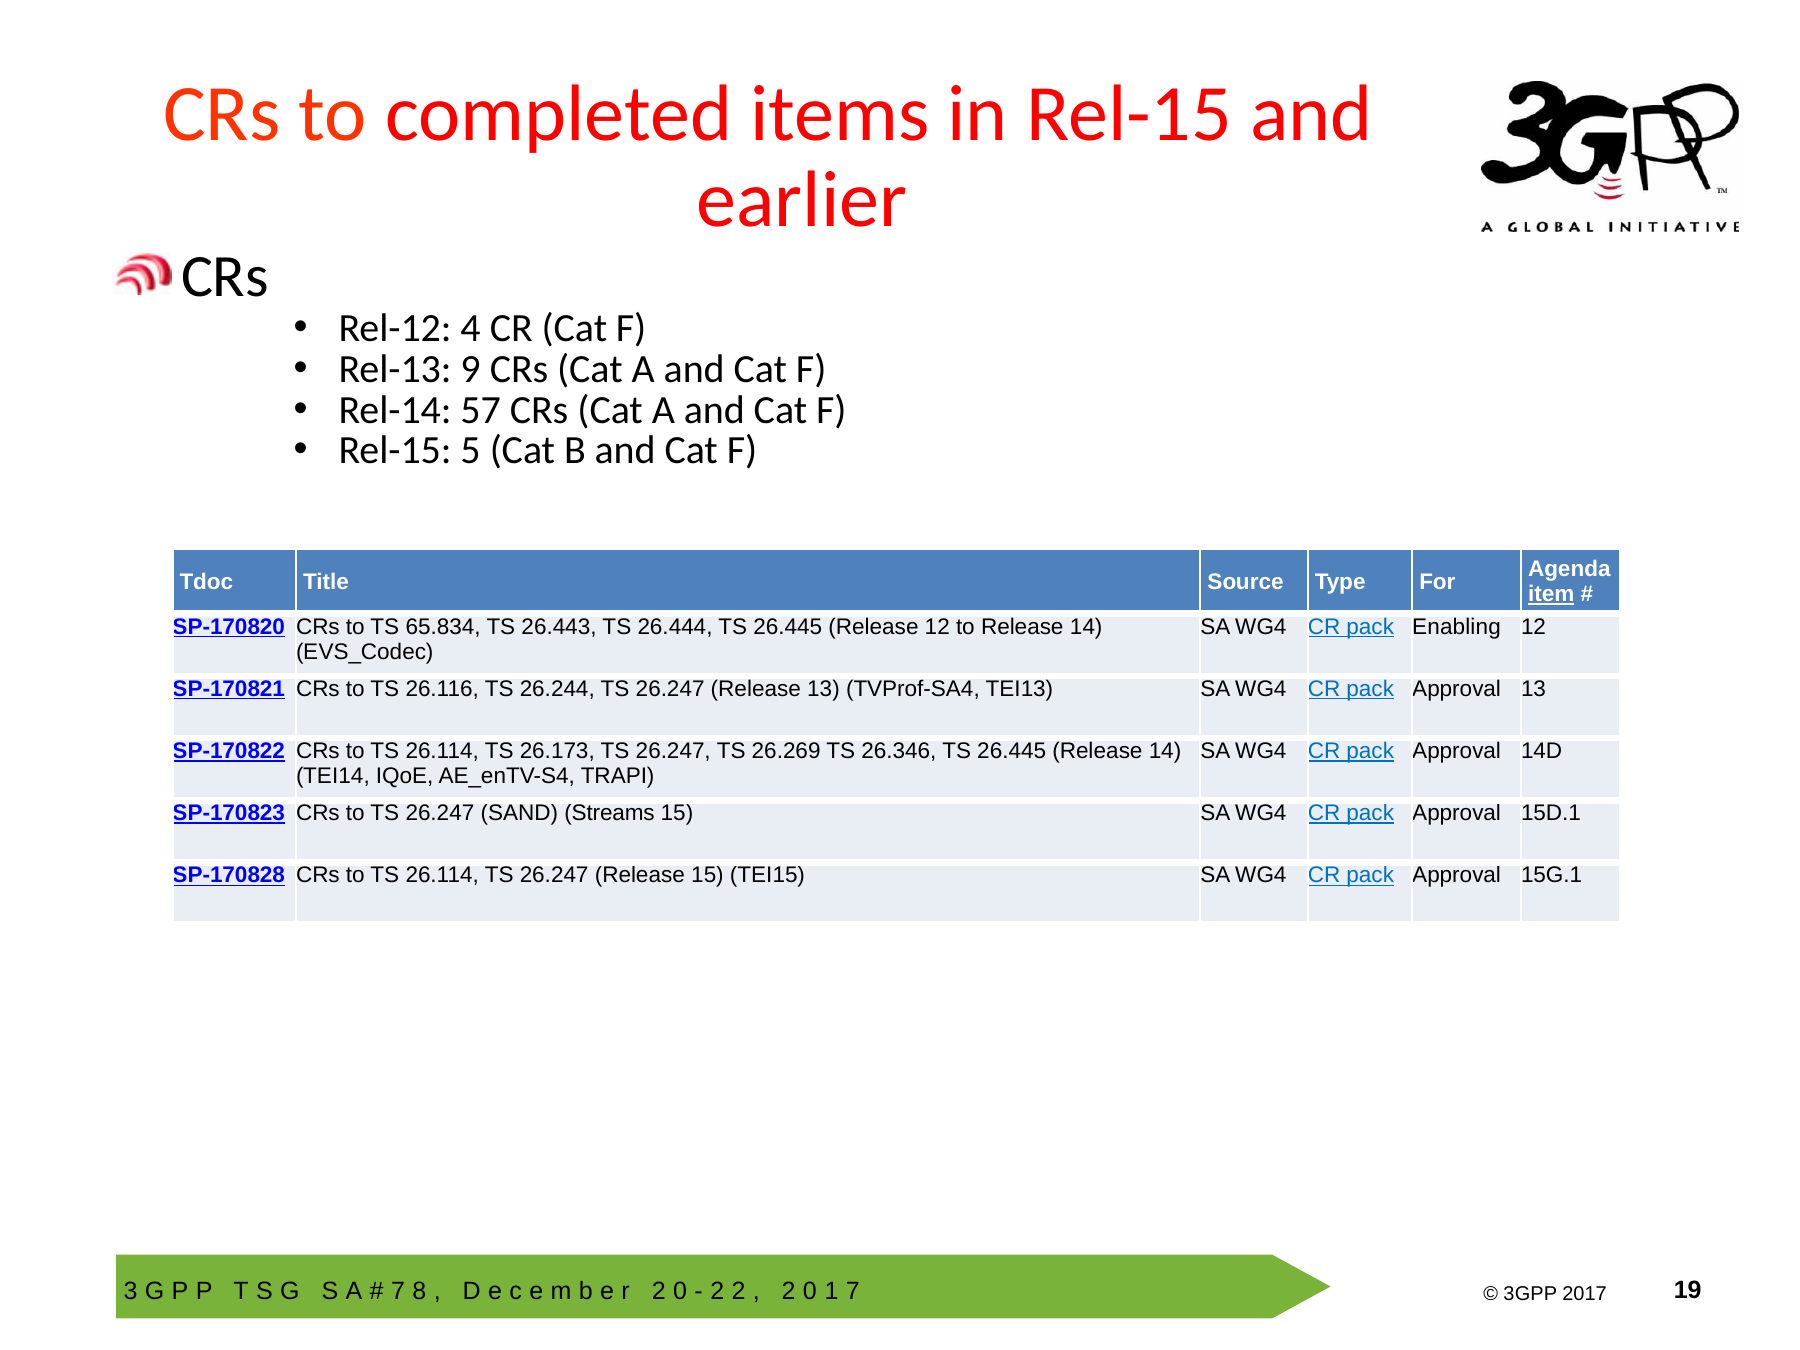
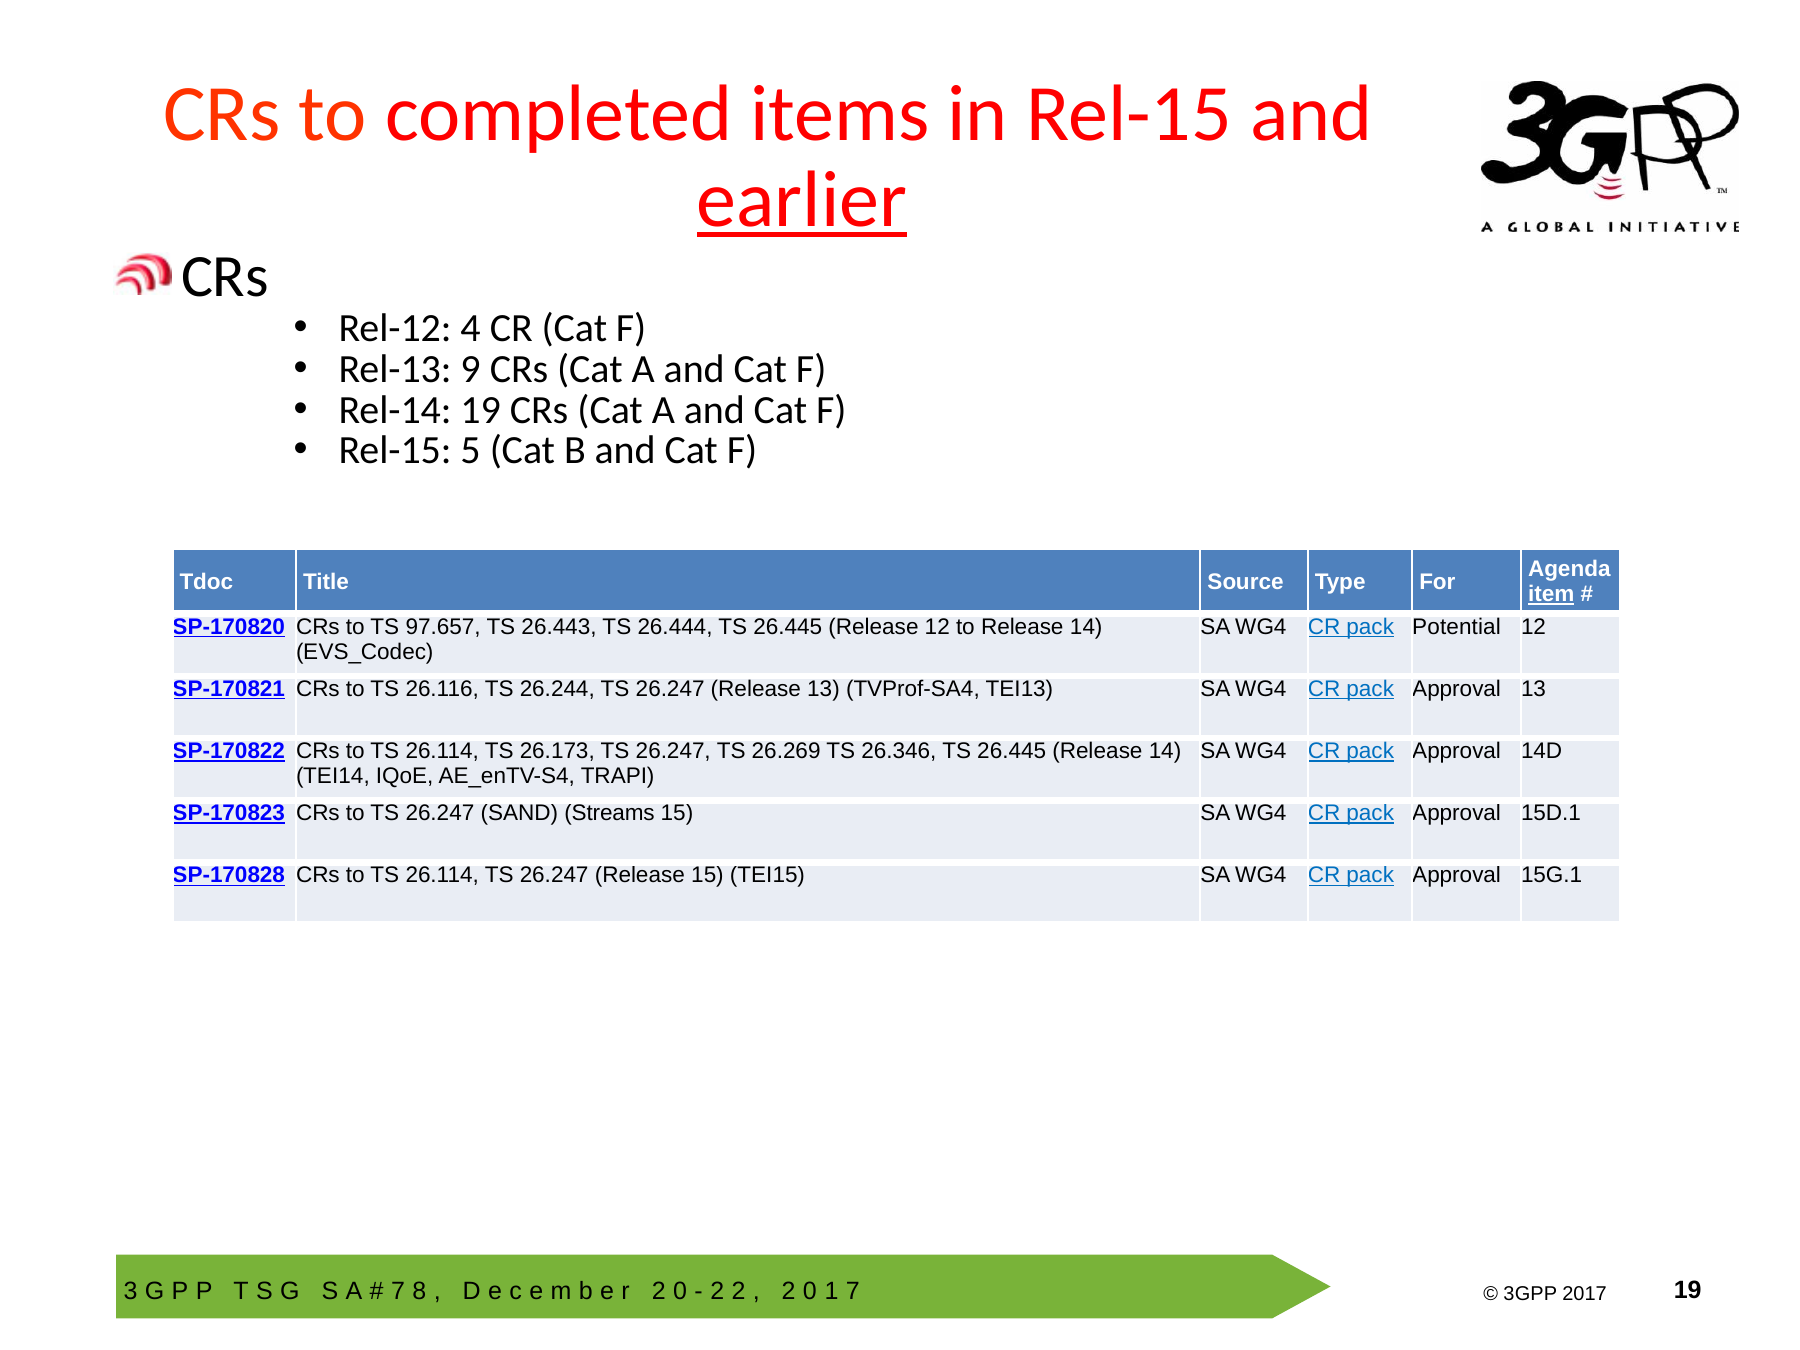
earlier underline: none -> present (802, 200)
Rel-14 57: 57 -> 19 (481, 410)
65.834: 65.834 -> 97.657 (443, 627)
Enabling: Enabling -> Potential (1457, 627)
